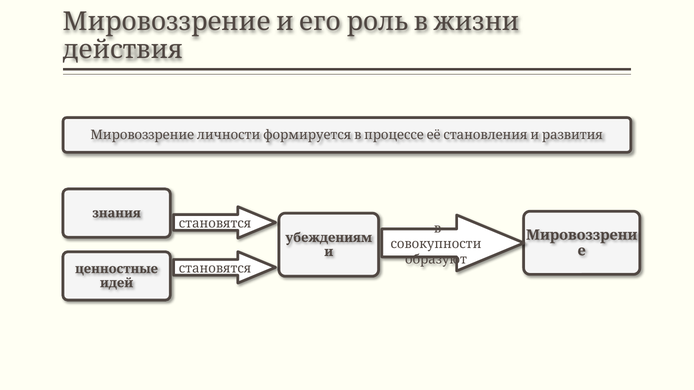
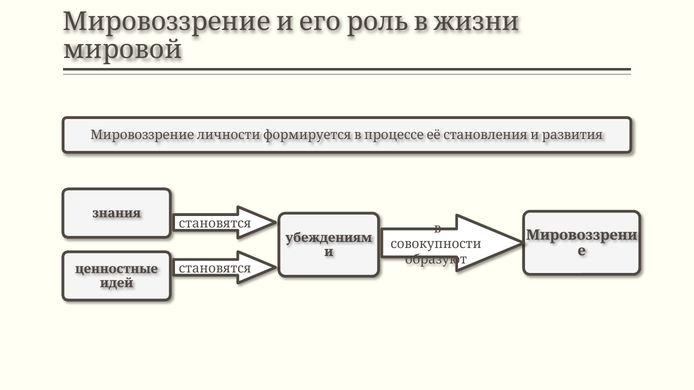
действия: действия -> мировой (123, 50)
